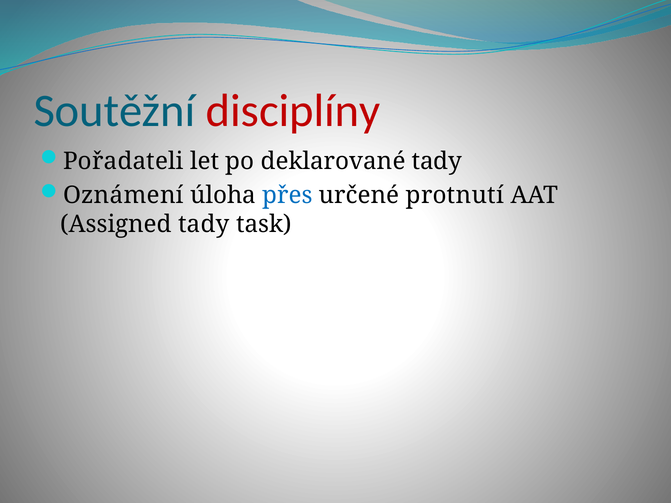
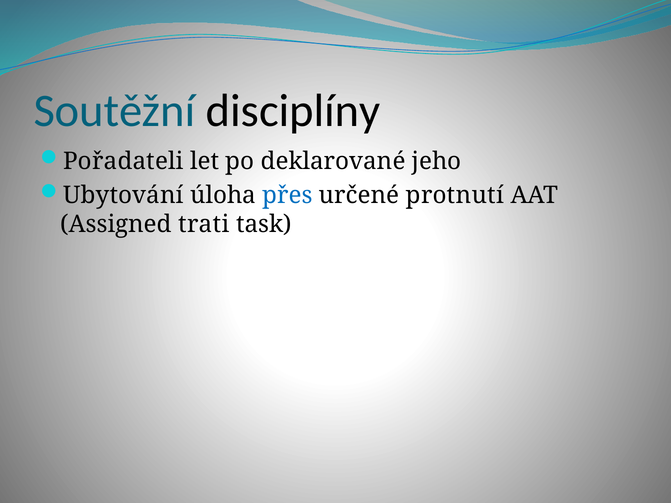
disciplíny colour: red -> black (293, 111)
deklarované tady: tady -> jeho (437, 162)
Oznámení: Oznámení -> Ubytování (123, 195)
Assigned tady: tady -> trati (204, 225)
